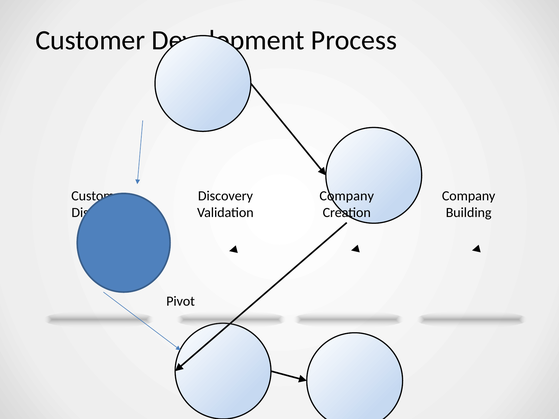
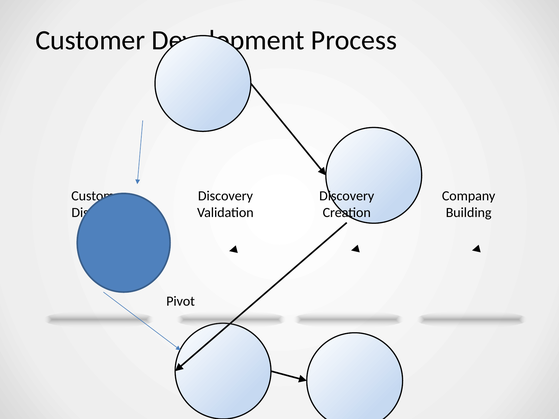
Company: Company -> Discovery (347, 196)
